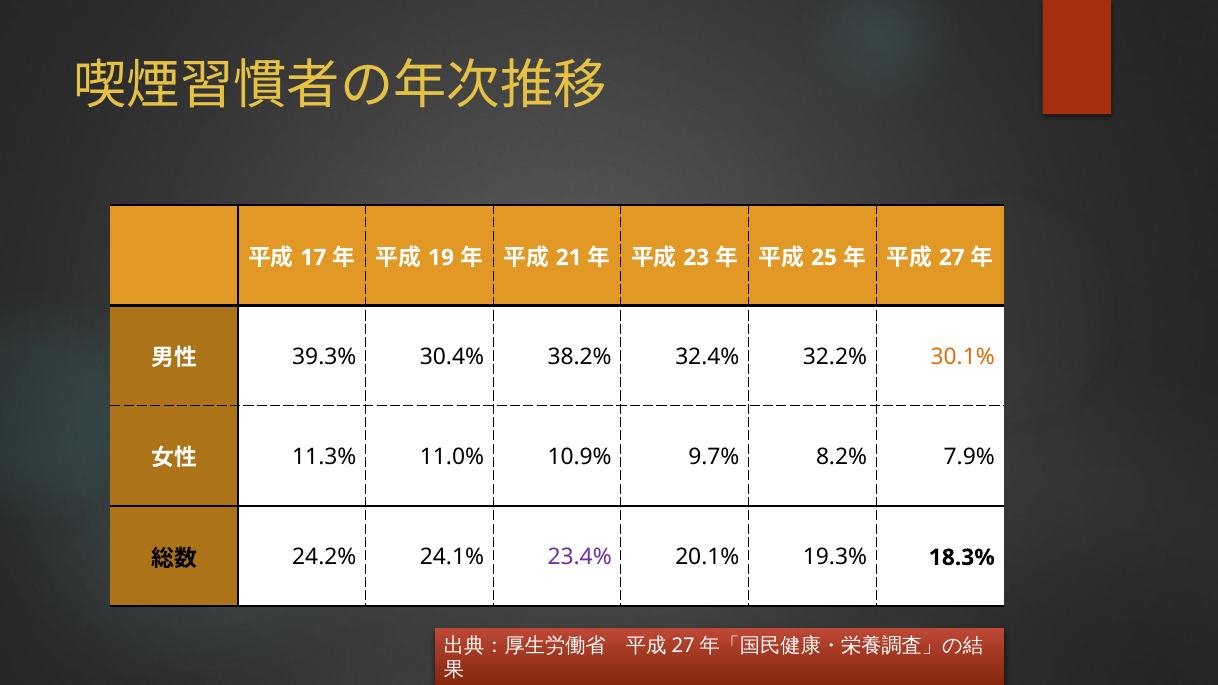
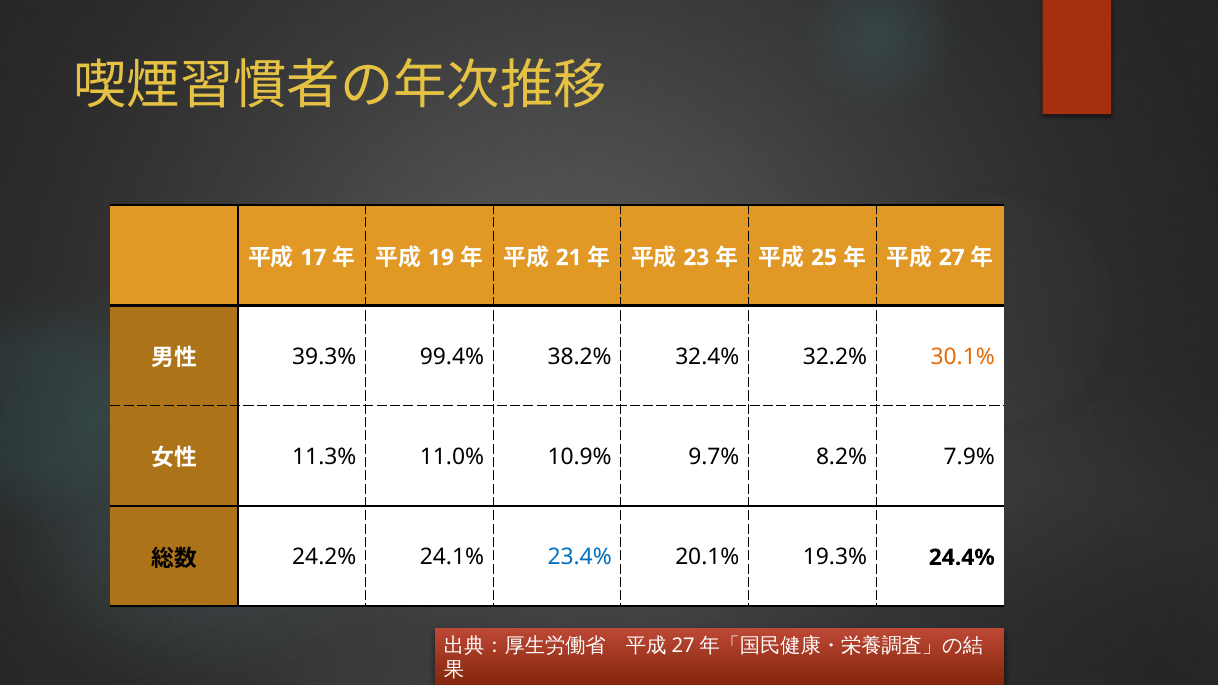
30.4%: 30.4% -> 99.4% (452, 357)
23.4% colour: purple -> blue (580, 558)
18.3%: 18.3% -> 24.4% (962, 558)
